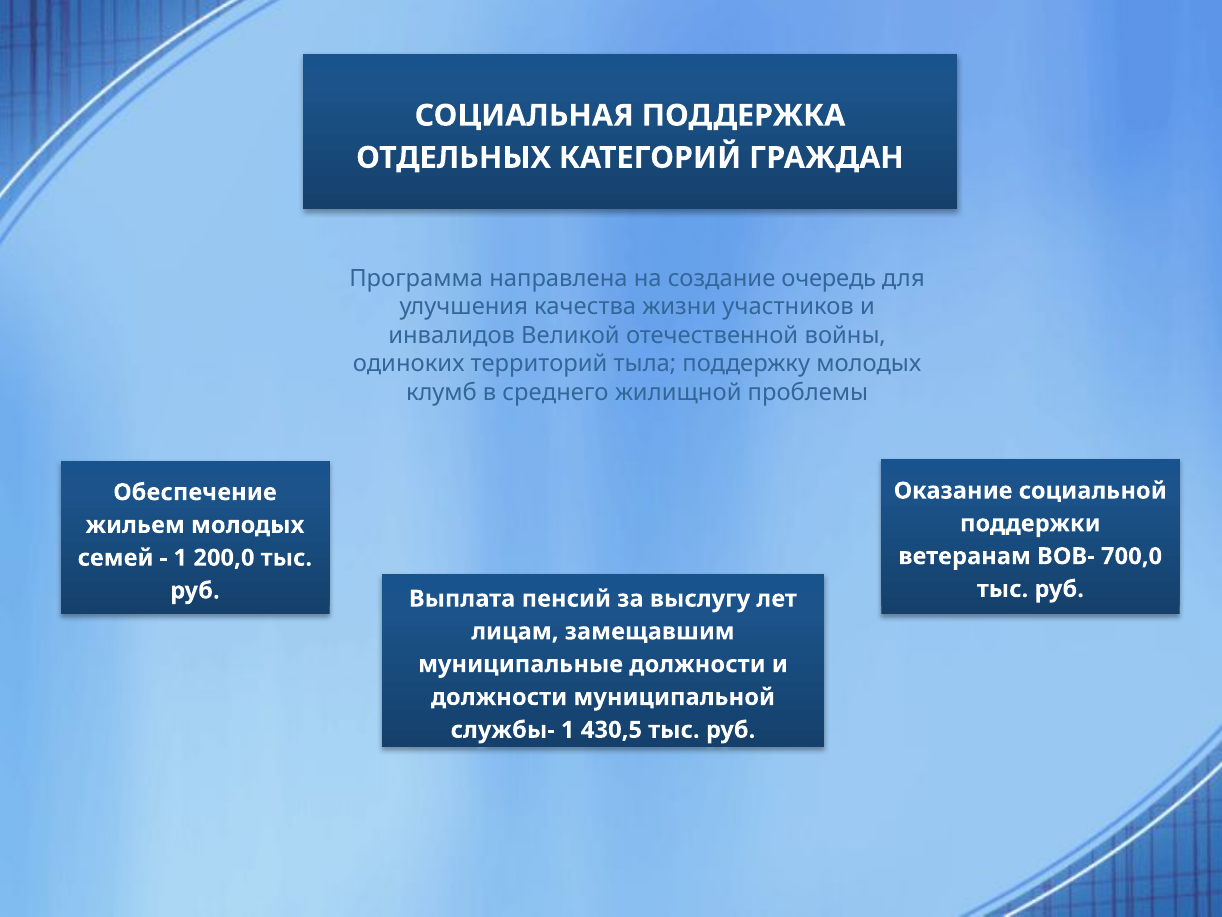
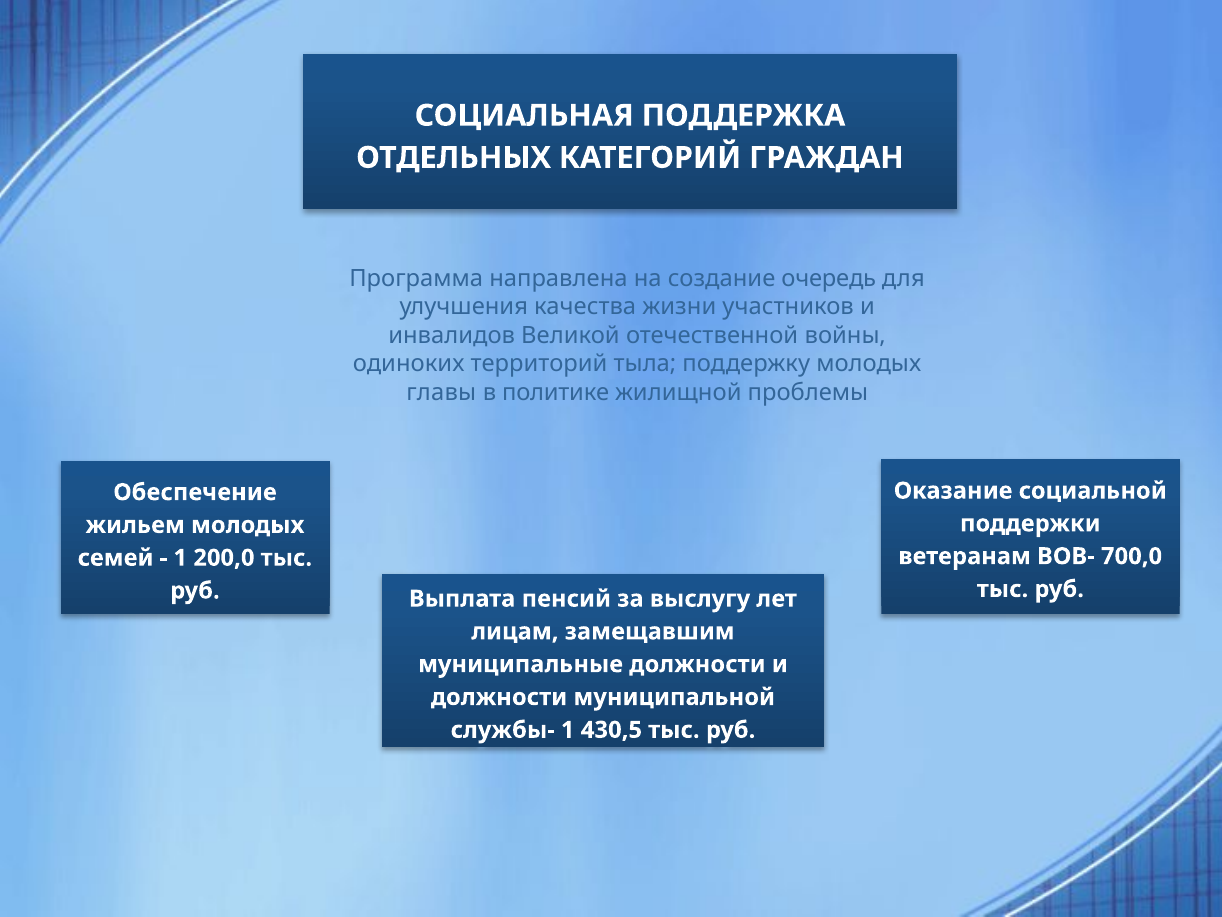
клумб: клумб -> главы (441, 392)
среднего: среднего -> политике (556, 392)
